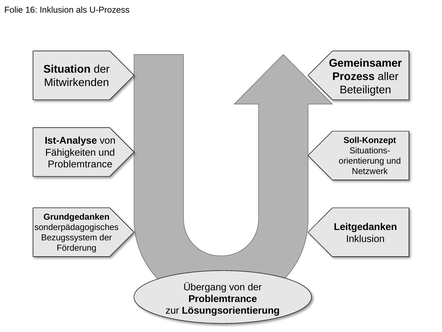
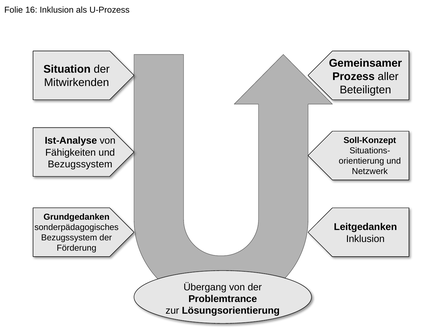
Problemtrance: Problemtrance -> Bezugssystem (80, 164)
